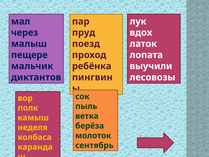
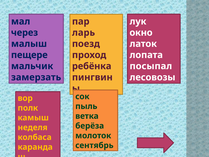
пруд: пруд -> ларь (84, 33)
вдох: вдох -> окно (141, 33)
выучили: выучили -> посыпал (151, 66)
диктантов: диктантов -> замерзать (36, 77)
